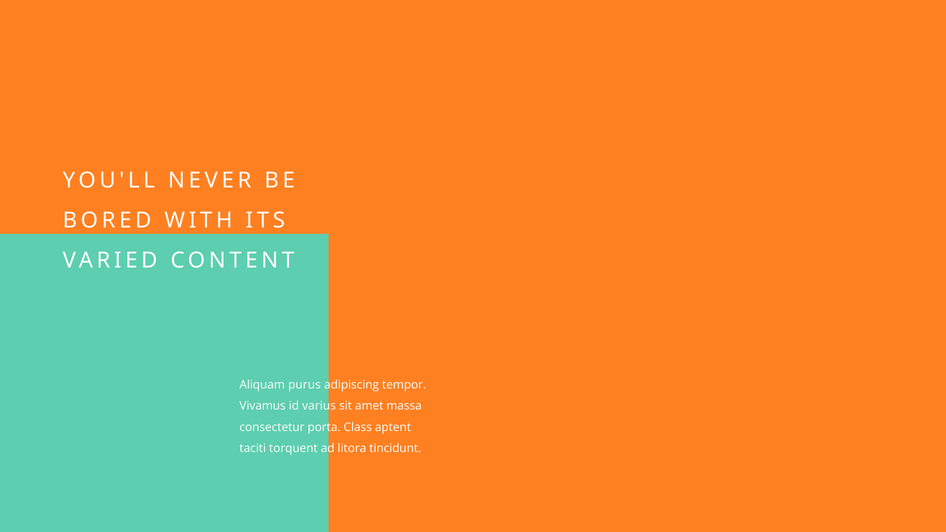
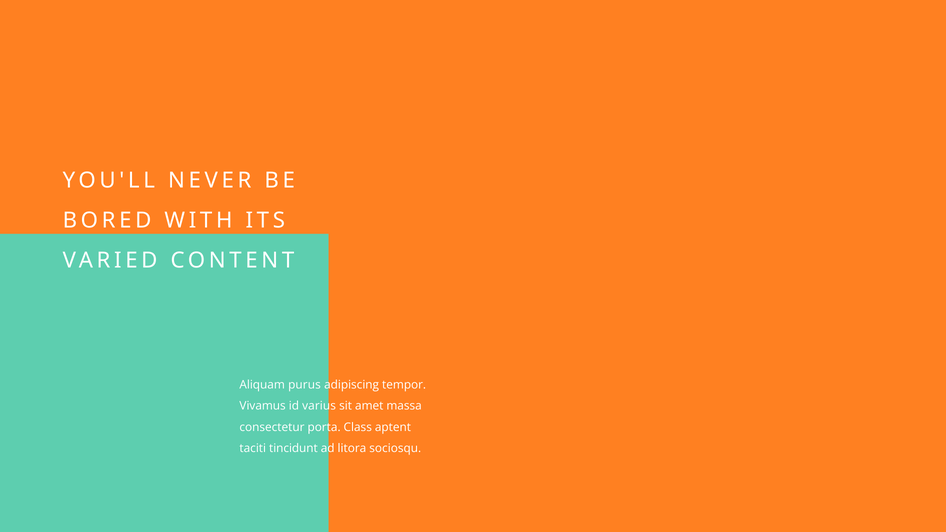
torquent: torquent -> tincidunt (293, 449)
tincidunt: tincidunt -> sociosqu (395, 449)
